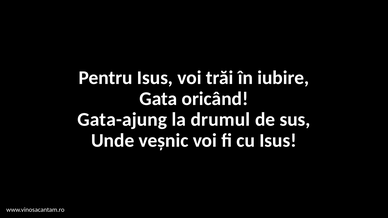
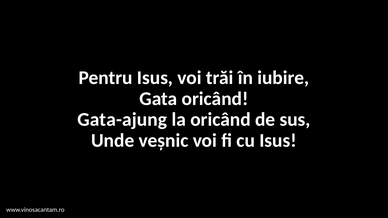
la drumul: drumul -> oricând (220, 120)
